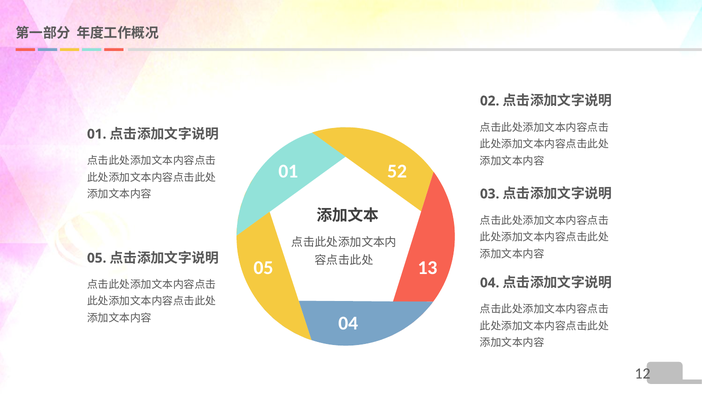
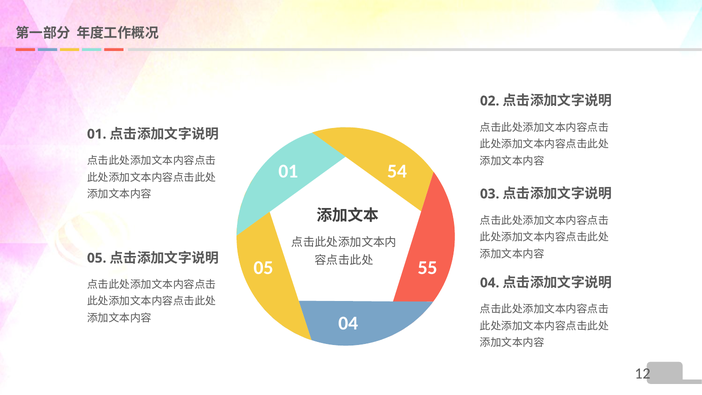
52: 52 -> 54 (397, 171)
13: 13 -> 55 (428, 268)
